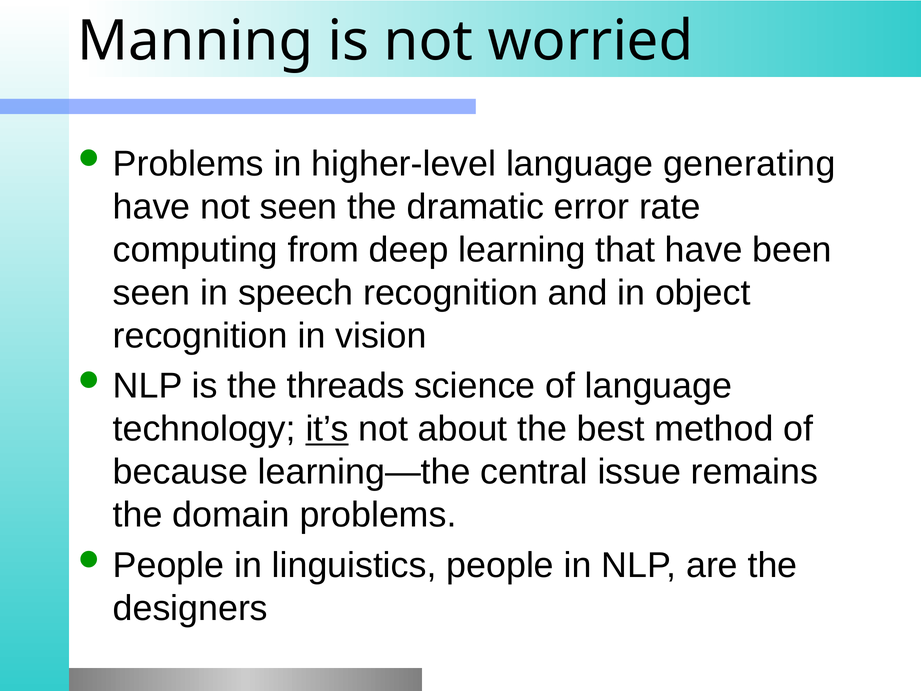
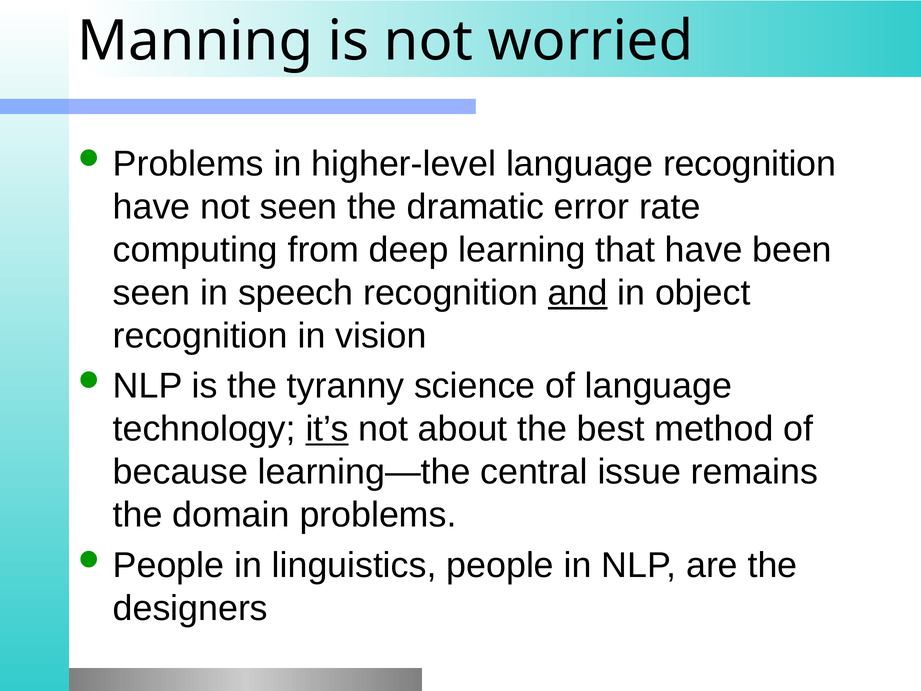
language generating: generating -> recognition (750, 164)
and underline: none -> present (578, 293)
threads: threads -> tyranny (346, 386)
